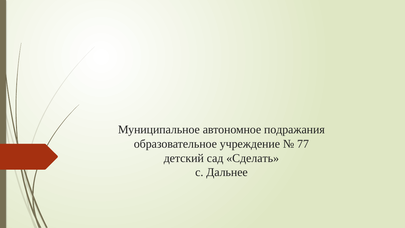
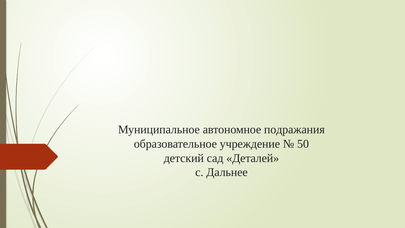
77: 77 -> 50 (303, 144)
Сделать: Сделать -> Деталей (253, 158)
